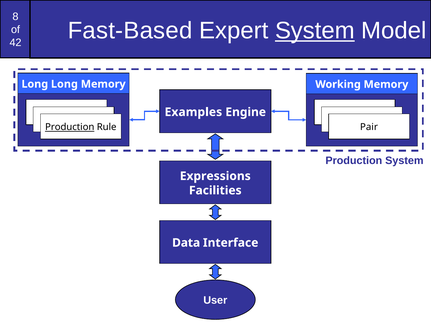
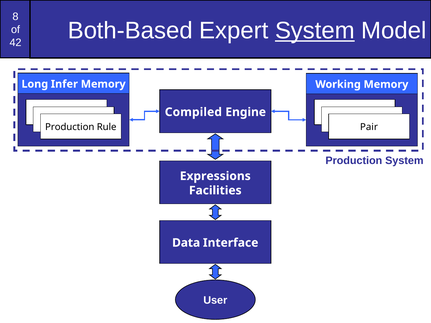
Fast-Based: Fast-Based -> Both-Based (130, 31)
Long Long: Long -> Infer (64, 84)
Examples: Examples -> Compiled (193, 112)
Production underline: present -> none (70, 127)
